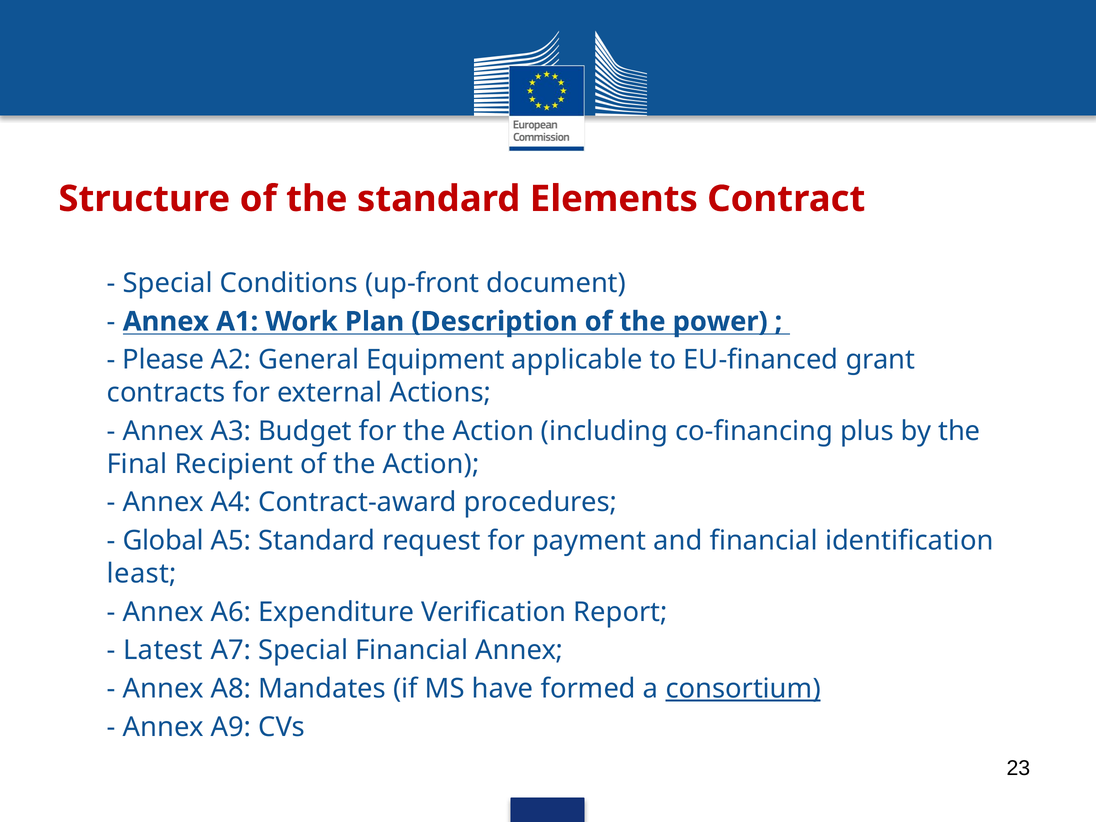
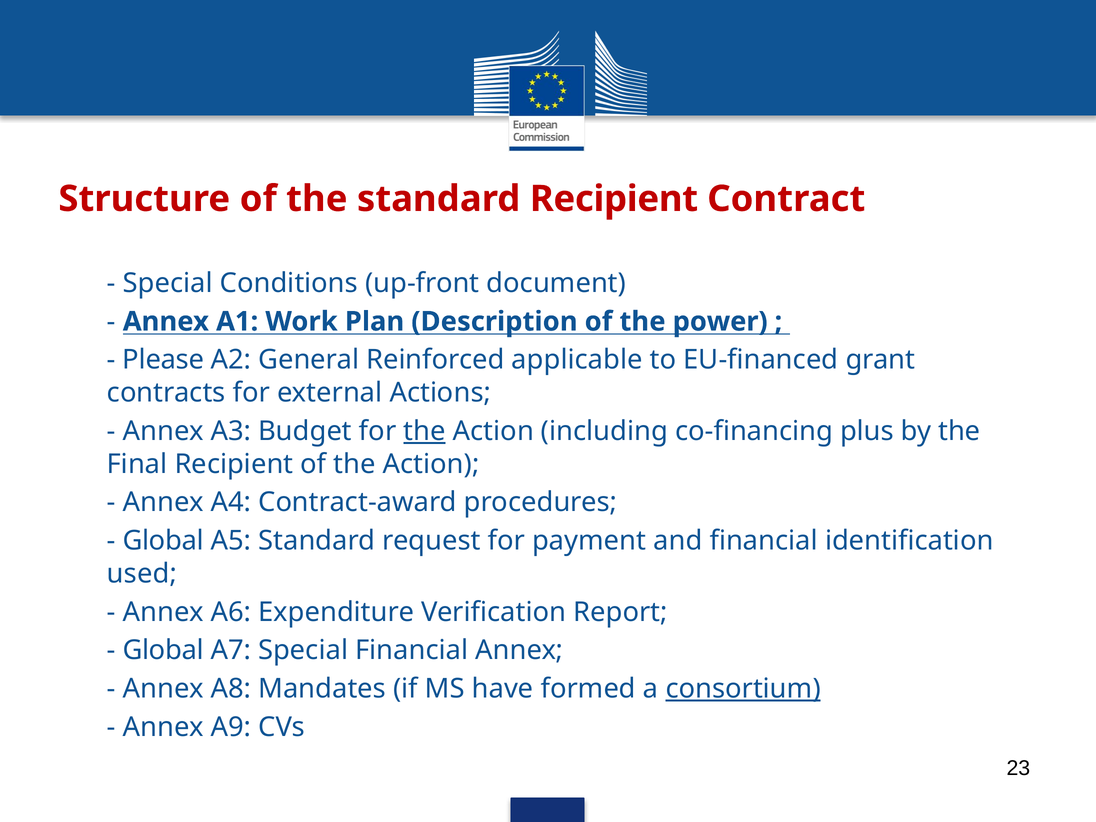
standard Elements: Elements -> Recipient (614, 199)
Equipment: Equipment -> Reinforced (435, 360)
the underline: none -> present (425, 431)
least: least -> used (142, 574)
Latest: Latest -> Global (163, 650)
